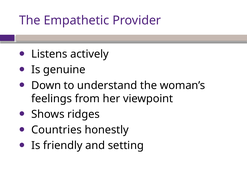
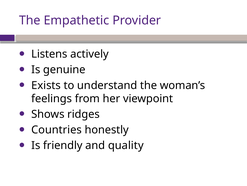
Down: Down -> Exists (46, 85)
setting: setting -> quality (126, 145)
